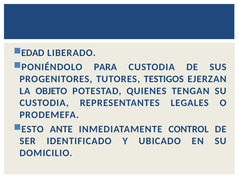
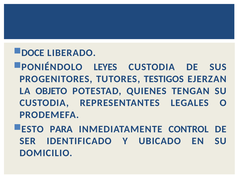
EDAD: EDAD -> DOCE (33, 53)
PARA: PARA -> LEYES (105, 67)
ANTE: ANTE -> PARA (61, 129)
